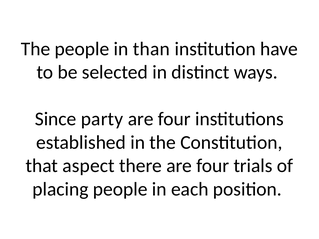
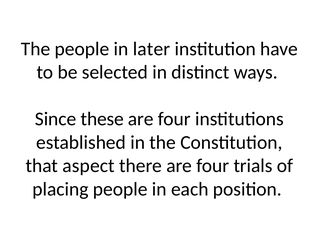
than: than -> later (151, 49)
party: party -> these (102, 119)
